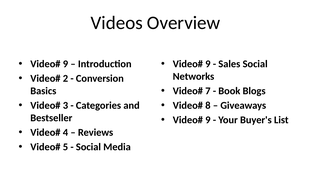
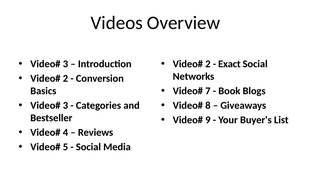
9: 9 -> 3 (65, 64)
9: 9 -> 2 (208, 64)
Sales: Sales -> Exact (229, 64)
